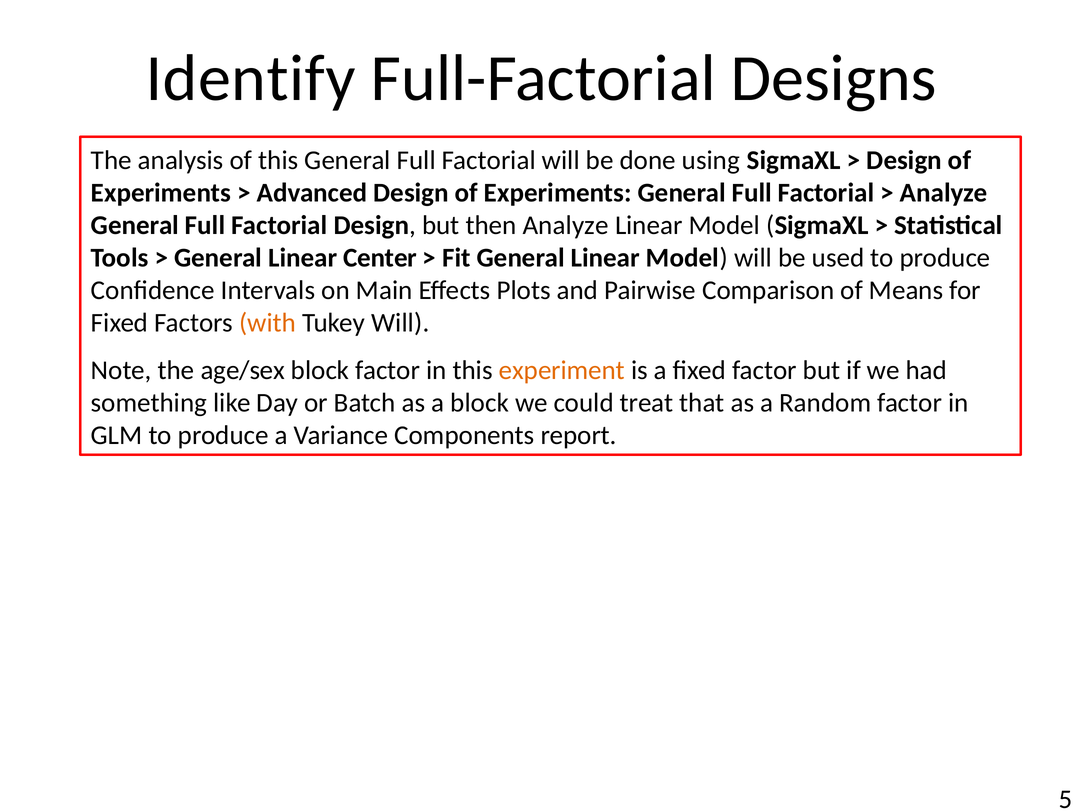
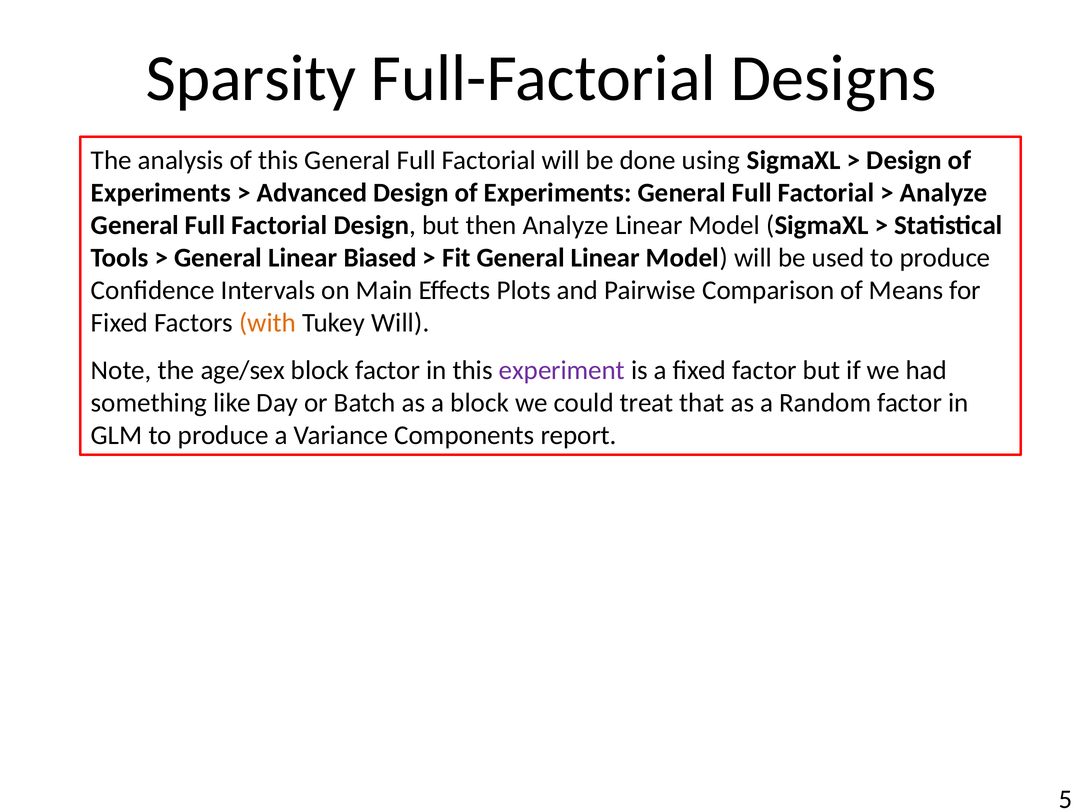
Identify: Identify -> Sparsity (251, 79)
Center: Center -> Biased (380, 258)
experiment colour: orange -> purple (562, 370)
